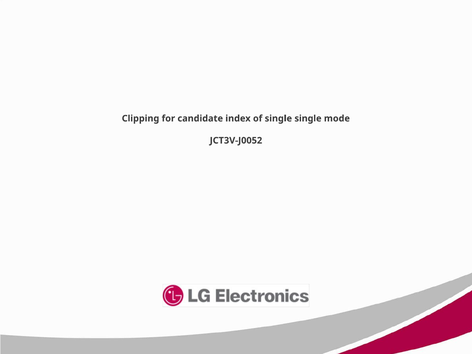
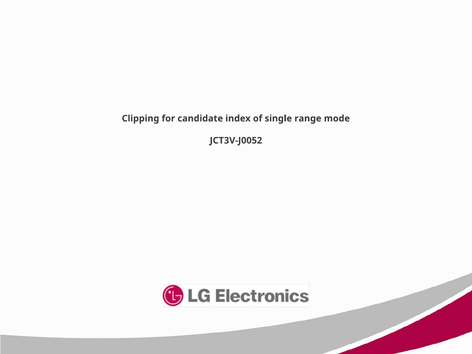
single single: single -> range (308, 118)
